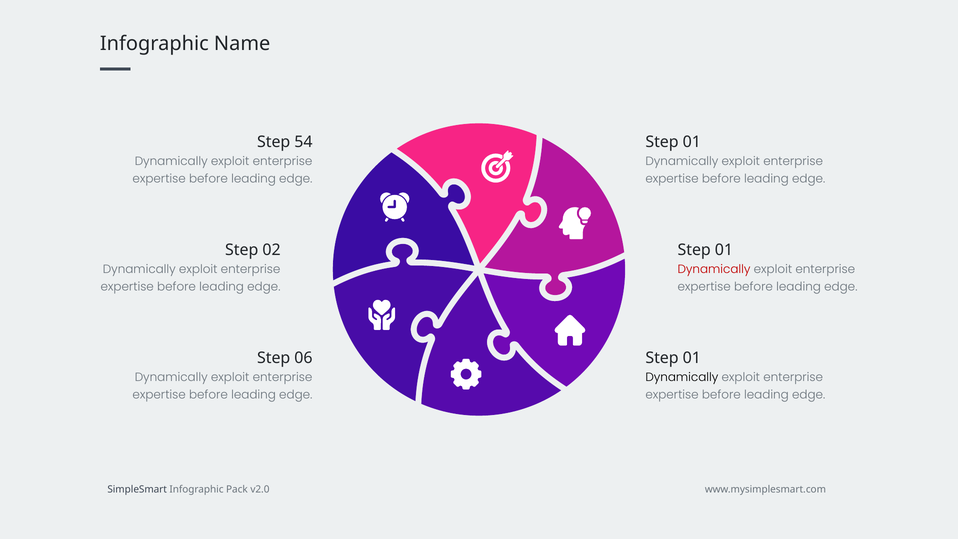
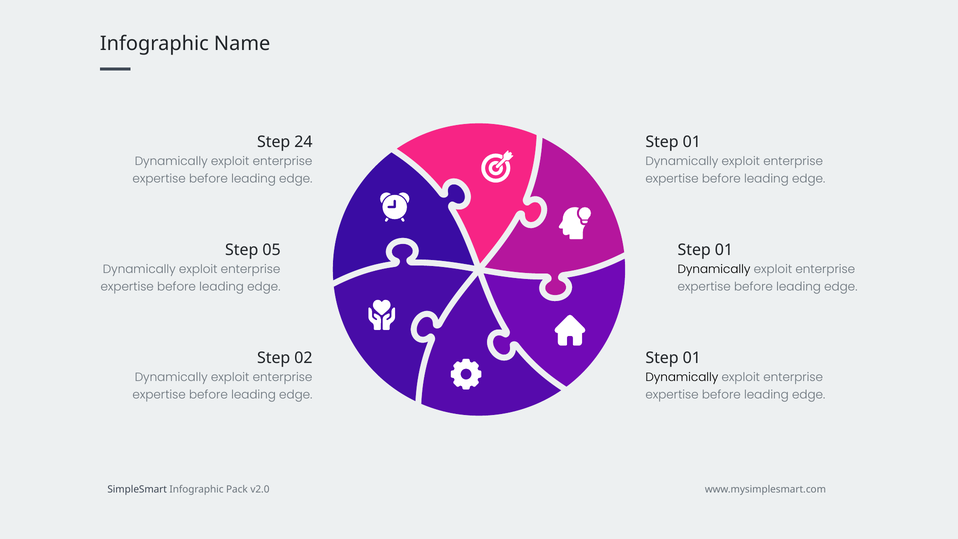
54: 54 -> 24 (303, 142)
02: 02 -> 05 (272, 250)
Dynamically colour: red -> black (714, 269)
06: 06 -> 02 (303, 358)
